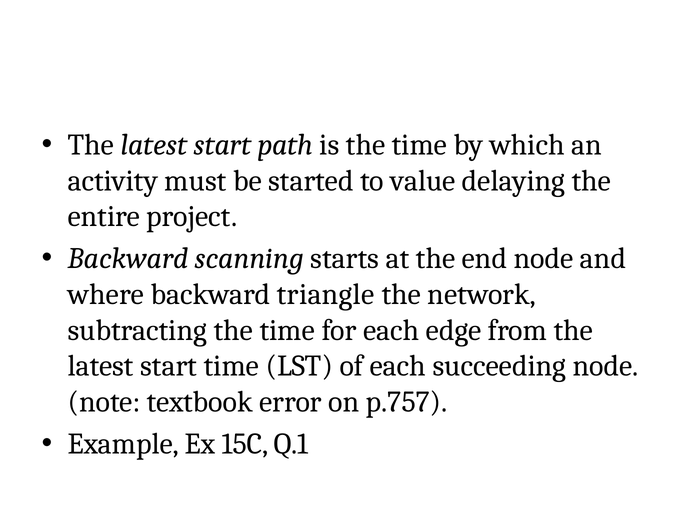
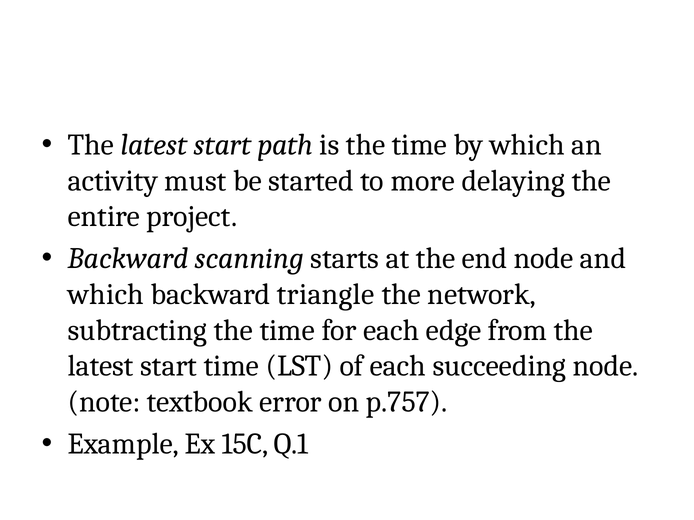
value: value -> more (423, 181)
where: where -> which (106, 295)
